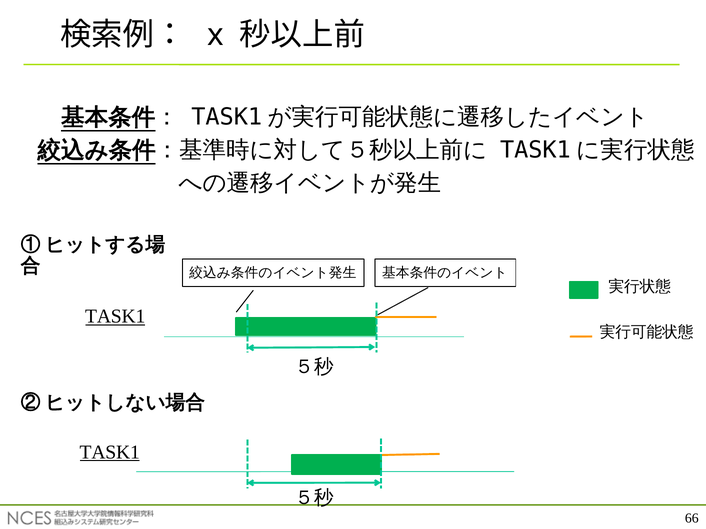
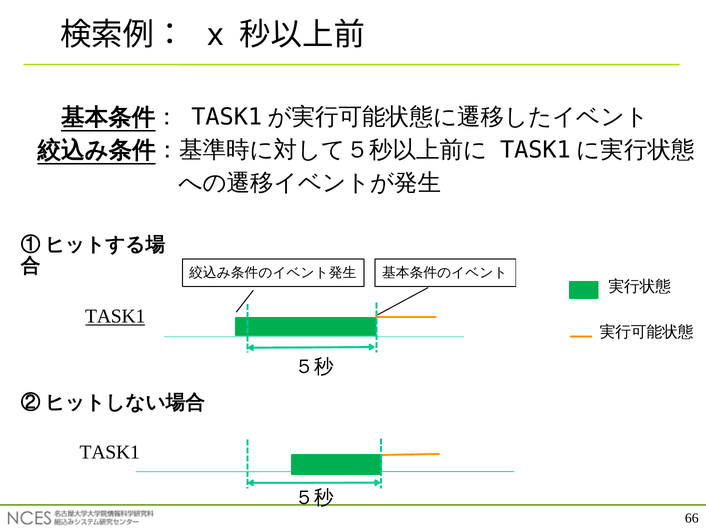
TASK1 underline: present -> none (110, 453)
